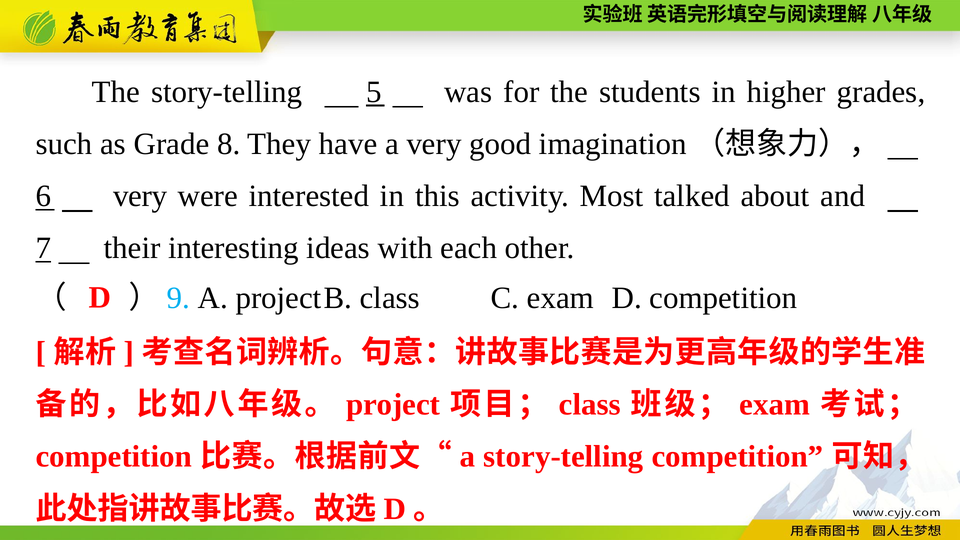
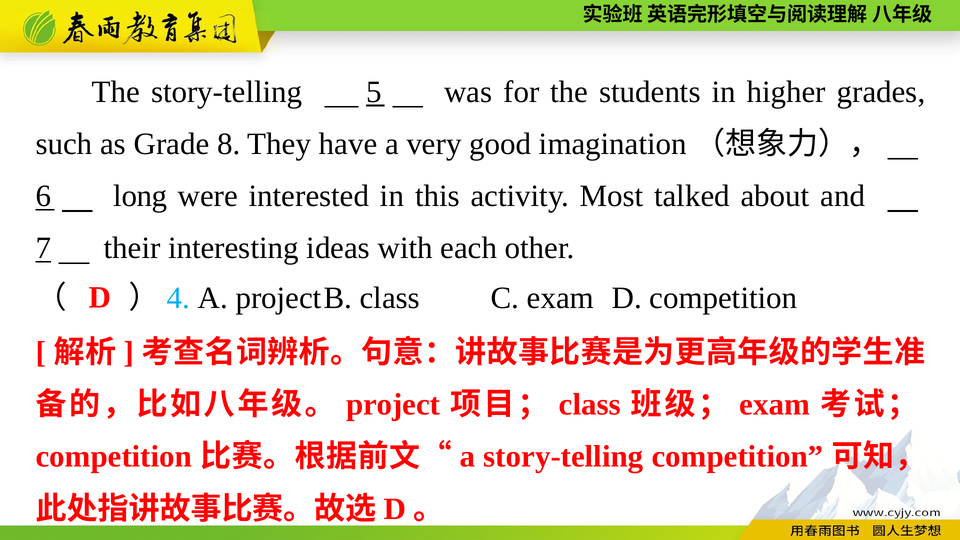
6 very: very -> long (140, 196)
9: 9 -> 4 (179, 298)
